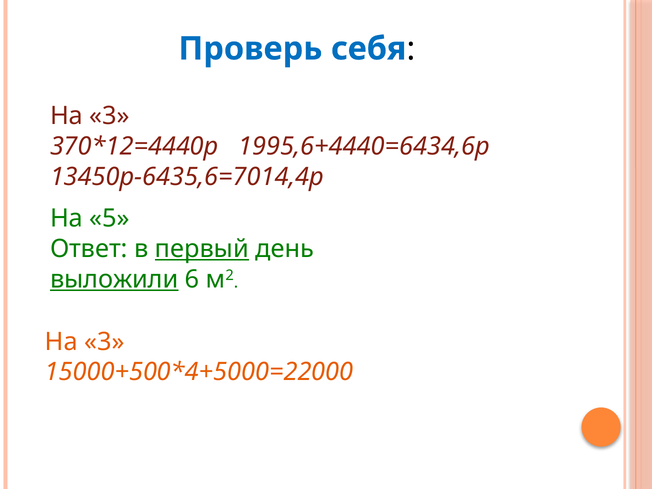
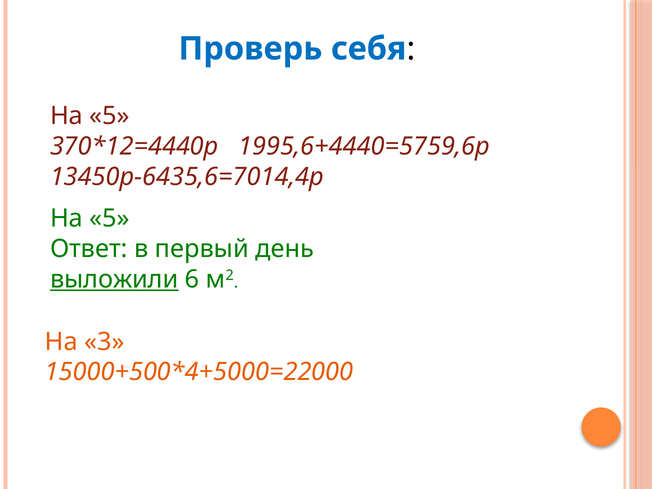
3: 3 -> 5 (110, 116)
1995,6+4440=6434,6р: 1995,6+4440=6434,6р -> 1995,6+4440=5759,6р (364, 146)
первый underline: present -> none (202, 249)
